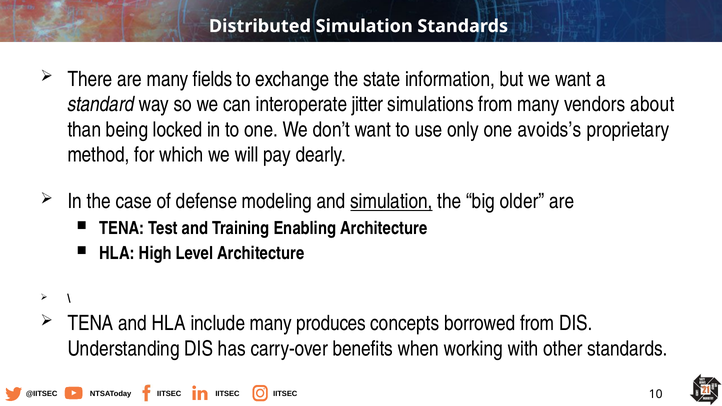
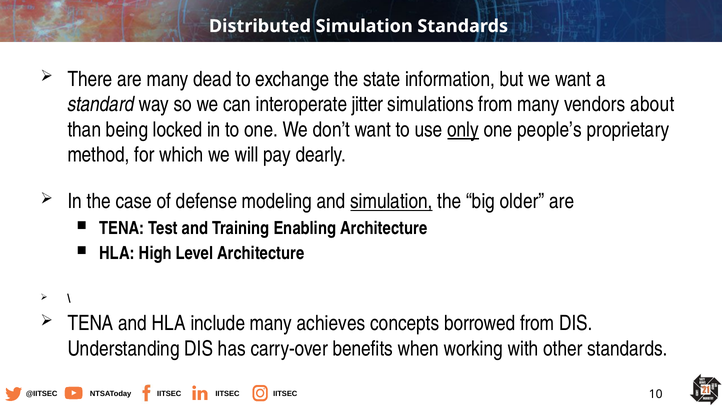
fields: fields -> dead (212, 79)
only underline: none -> present (463, 130)
avoids’s: avoids’s -> people’s (550, 130)
produces: produces -> achieves (331, 324)
